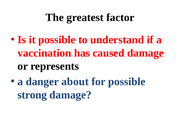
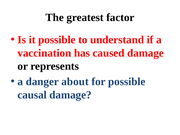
strong: strong -> causal (32, 95)
